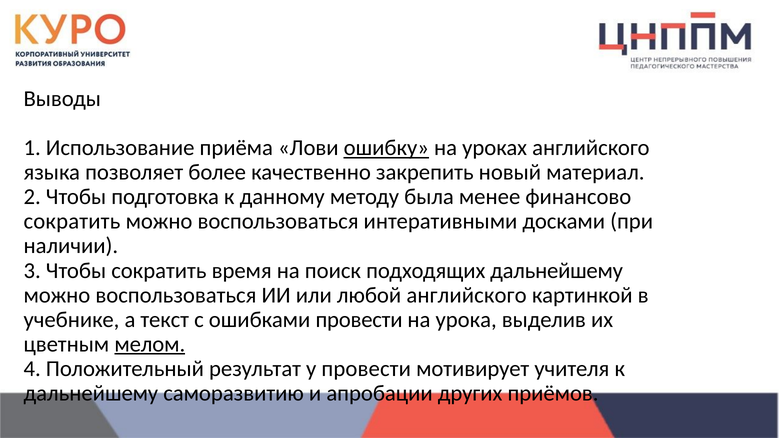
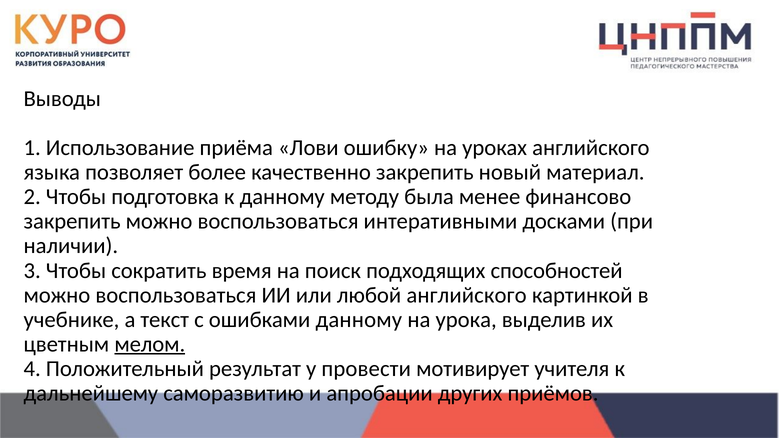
ошибку underline: present -> none (386, 148)
сократить: сократить -> закрепить (72, 222)
подходящих дальнейшему: дальнейшему -> способностей (557, 271)
ошибками провести: провести -> данному (359, 320)
